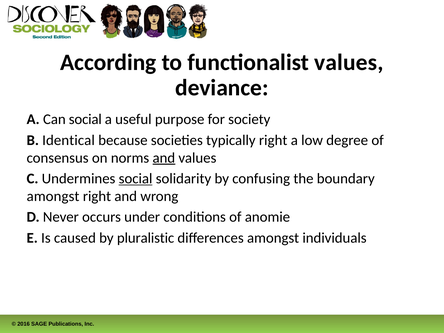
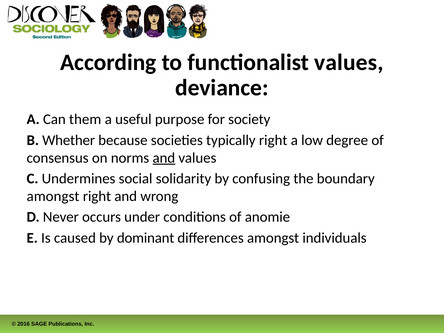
Can social: social -> them (85, 119)
Identical: Identical -> Whether (69, 140)
social underline: present -> none (136, 179)
pluralistic: pluralistic -> dominant (146, 238)
